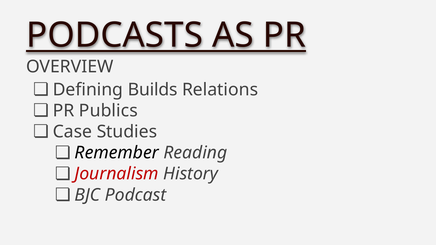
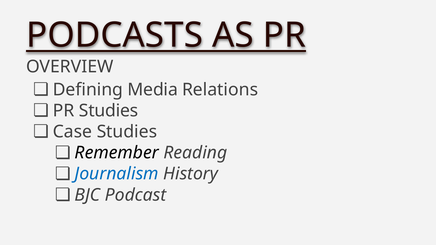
Builds: Builds -> Media (153, 90)
PR Publics: Publics -> Studies (109, 111)
Journalism colour: red -> blue (117, 174)
